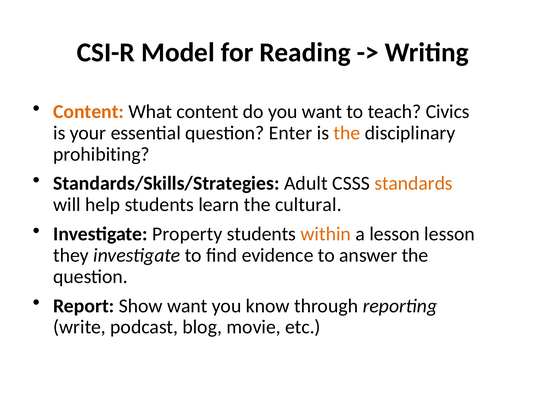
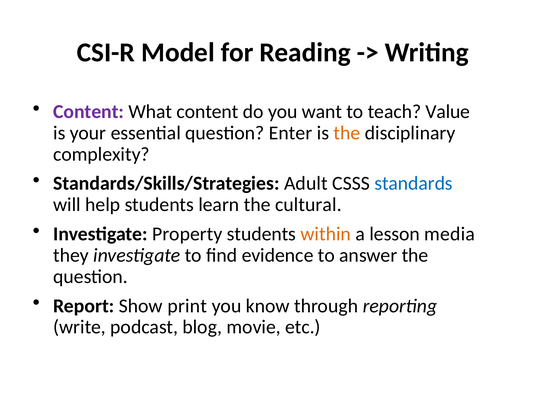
Content colour: orange -> purple (89, 111)
Civics: Civics -> Value (448, 111)
prohibiting: prohibiting -> complexity (101, 154)
standards colour: orange -> blue (414, 183)
lesson lesson: lesson -> media (450, 234)
Show want: want -> print (187, 305)
